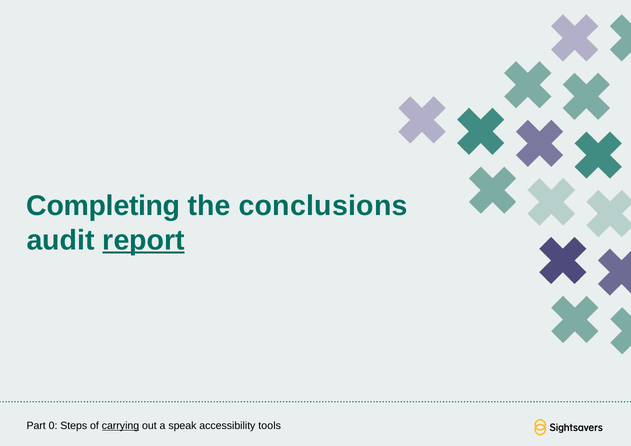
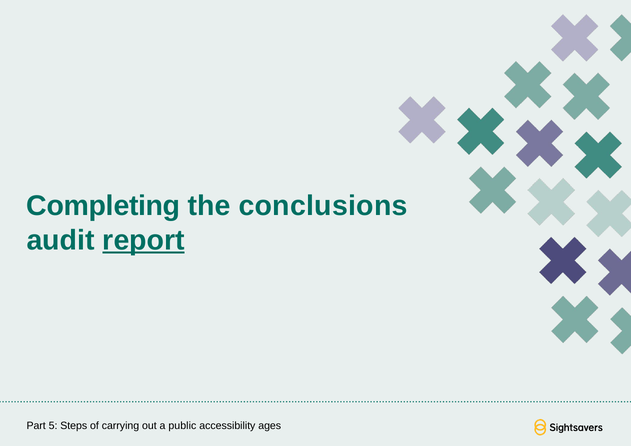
0: 0 -> 5 (53, 426)
carrying underline: present -> none (120, 426)
speak: speak -> public (182, 426)
tools: tools -> ages (270, 426)
